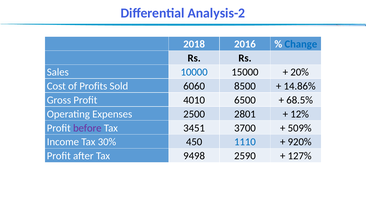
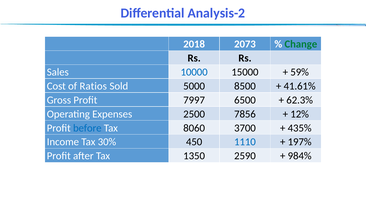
2016: 2016 -> 2073 (245, 44)
Change colour: blue -> green (301, 44)
20%: 20% -> 59% (300, 72)
Profits: Profits -> Ratios (93, 86)
6060: 6060 -> 5000 (194, 86)
14.86%: 14.86% -> 41.61% (300, 86)
4010: 4010 -> 7997 (194, 100)
68.5%: 68.5% -> 62.3% (300, 100)
2801: 2801 -> 7856 (245, 114)
before colour: purple -> blue (87, 128)
3451: 3451 -> 8060 (194, 128)
509%: 509% -> 435% (300, 128)
920%: 920% -> 197% (300, 142)
9498: 9498 -> 1350 (194, 156)
127%: 127% -> 984% (300, 156)
